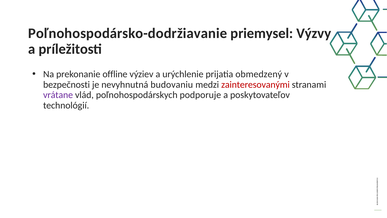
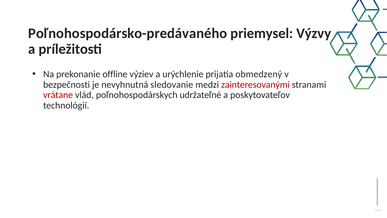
Poľnohospodársko-dodržiavanie: Poľnohospodársko-dodržiavanie -> Poľnohospodársko-predávaného (128, 33)
budovaniu: budovaniu -> sledovanie (172, 84)
vrátane colour: purple -> red (58, 95)
podporuje: podporuje -> udržateľné (200, 95)
